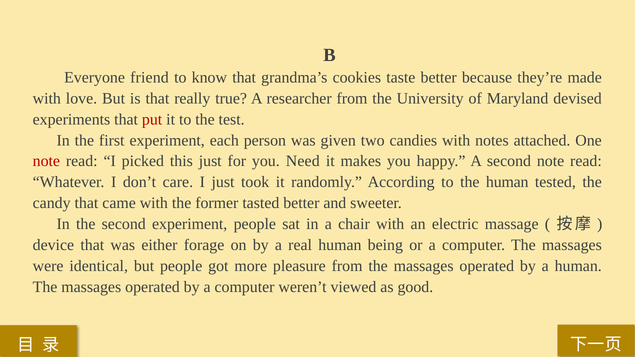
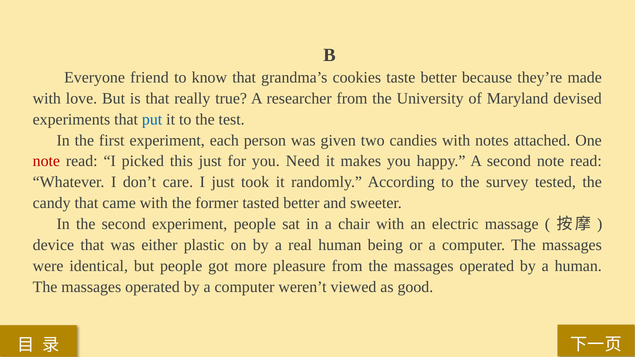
put colour: red -> blue (152, 119)
the human: human -> survey (507, 182)
forage: forage -> plastic (204, 245)
